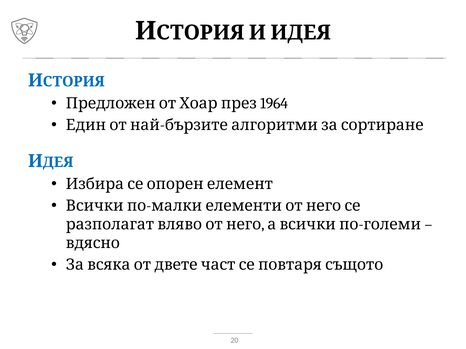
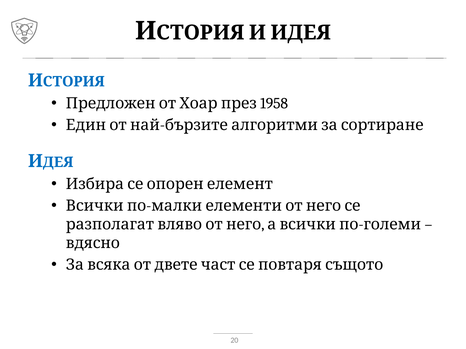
1964: 1964 -> 1958 (274, 104)
